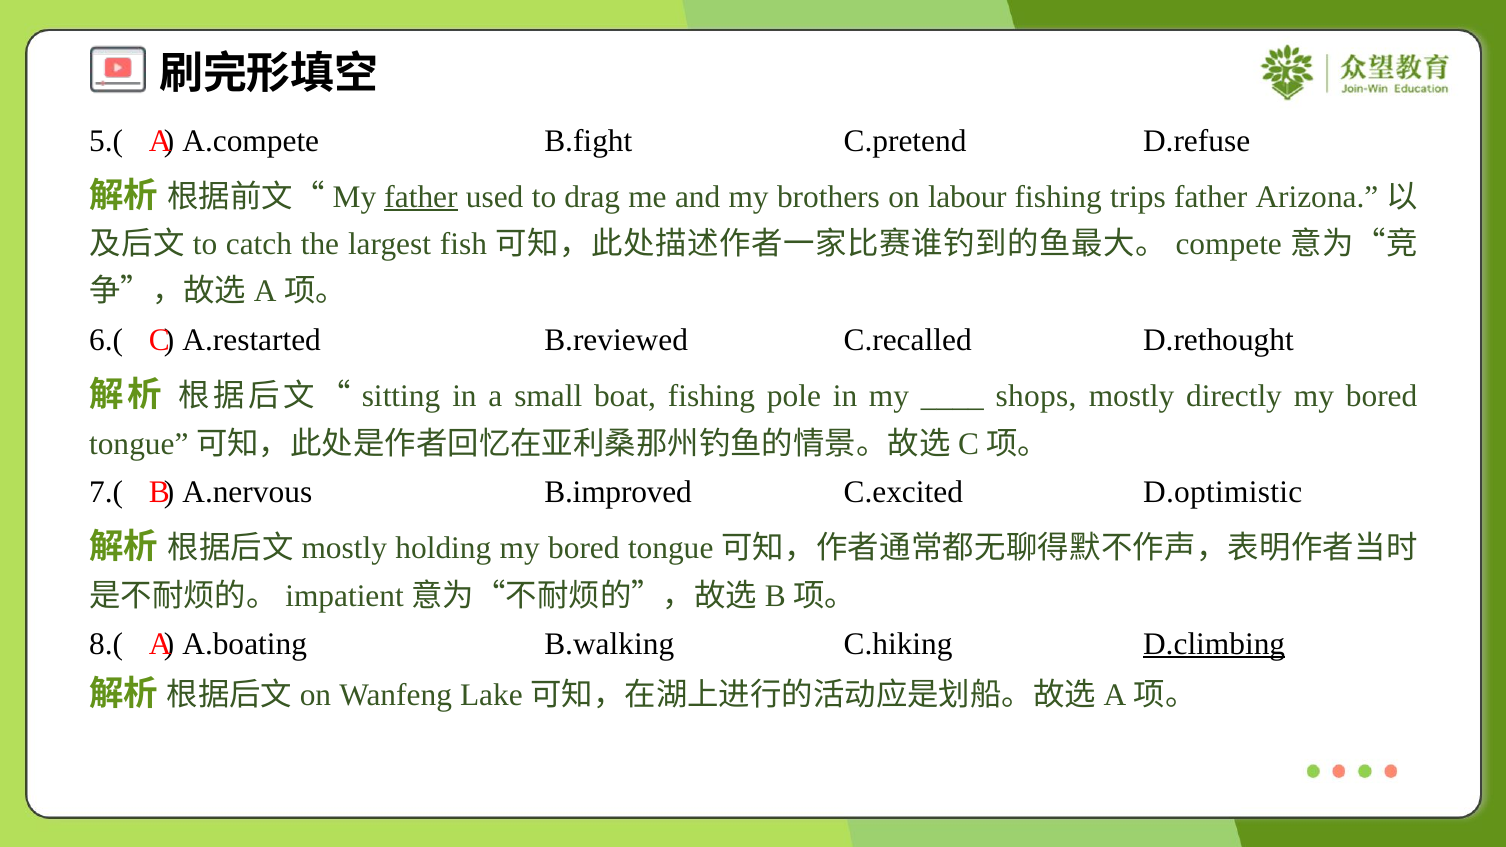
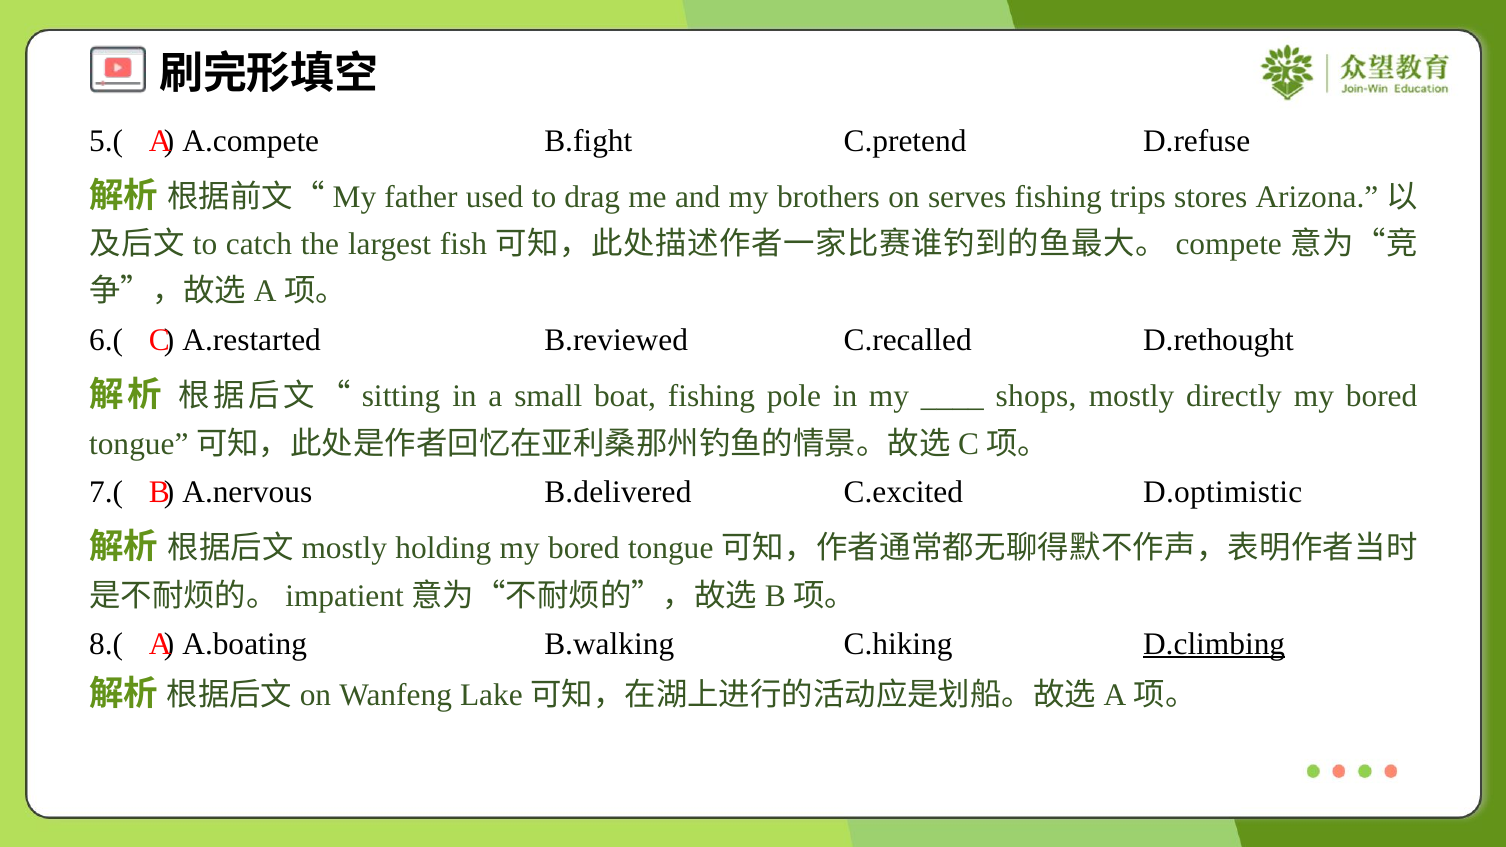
father underline: present -> none (421, 197)
labour: labour -> serves (967, 197)
trips father: father -> stores (1211, 197)
B.improved: B.improved -> B.delivered (618, 492)
